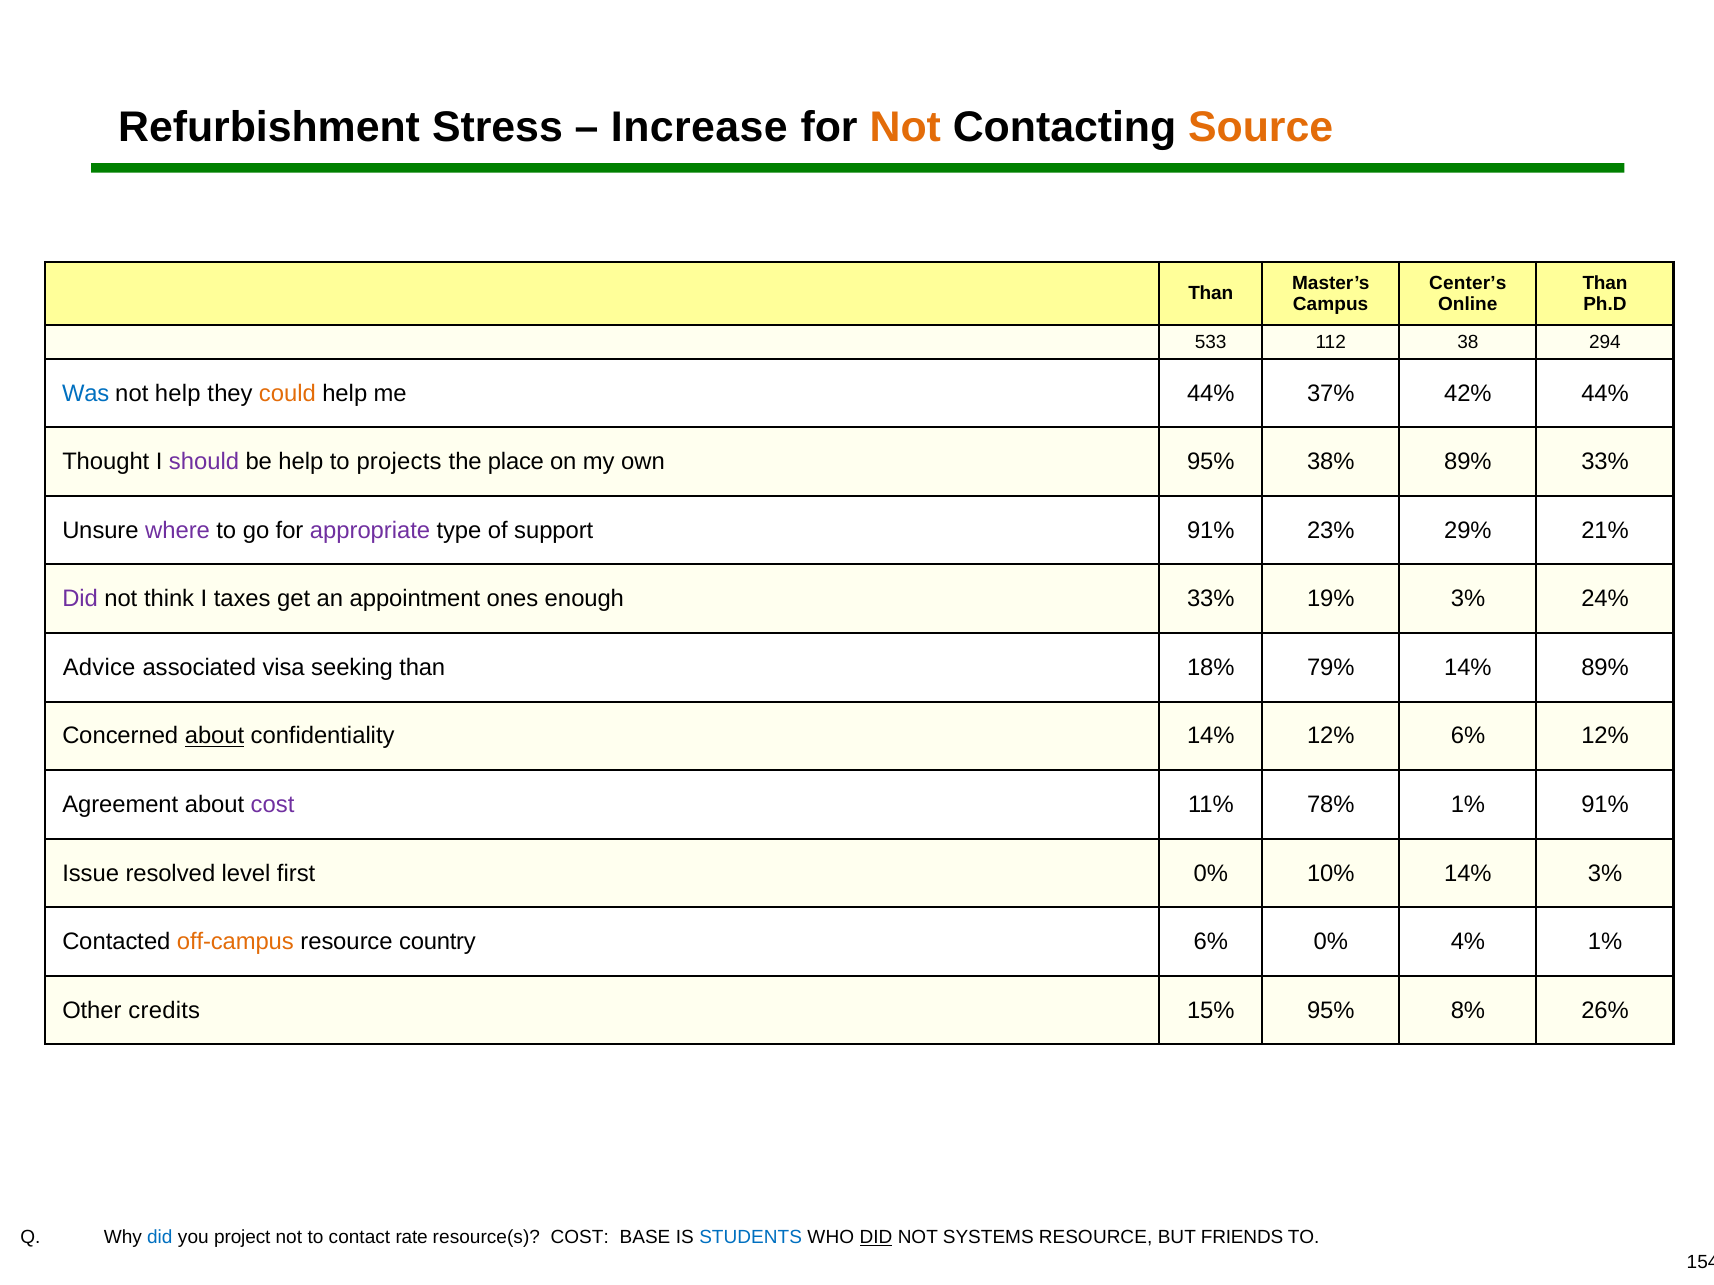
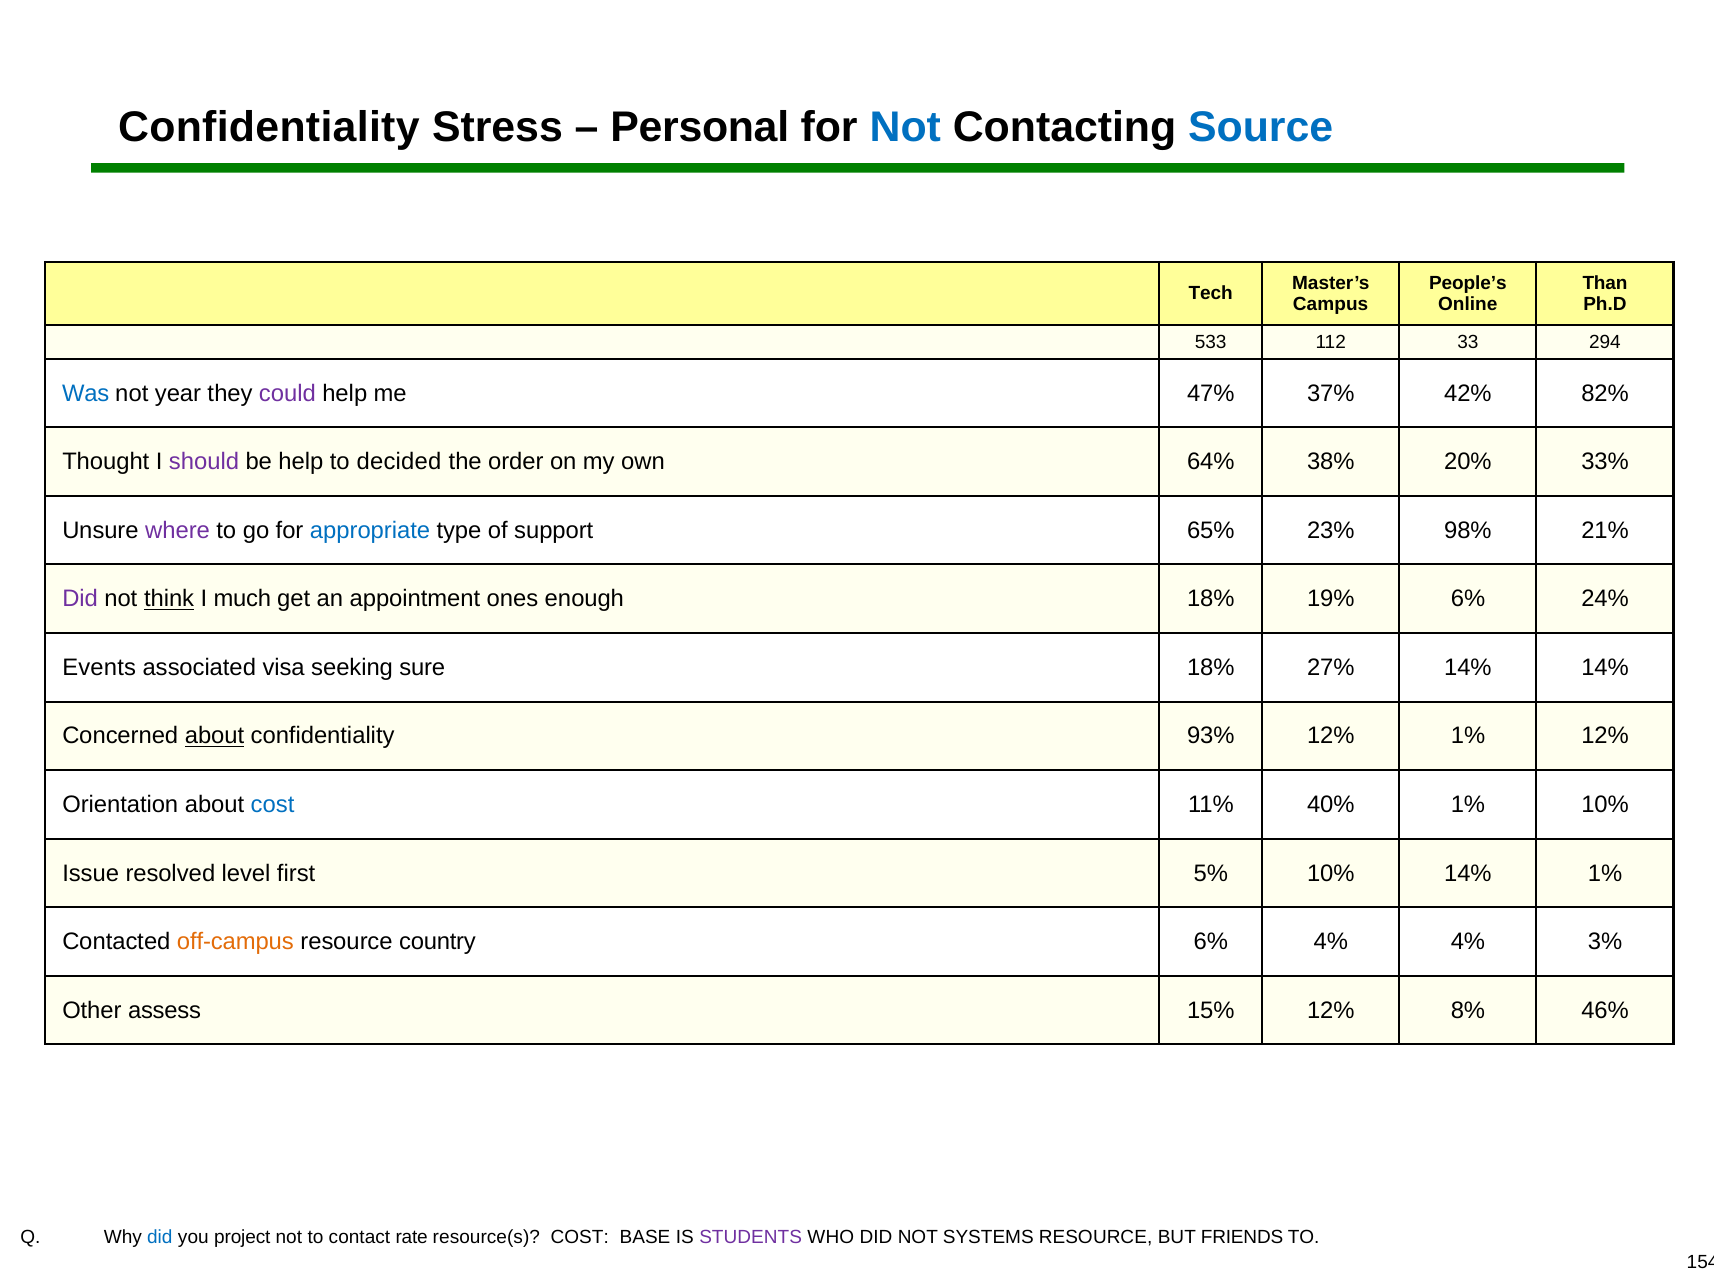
Refurbishment: Refurbishment -> Confidentiality (269, 127)
Increase: Increase -> Personal (700, 127)
Not colour: orange -> blue (905, 127)
Source colour: orange -> blue (1261, 127)
Center’s: Center’s -> People’s (1468, 283)
Than: Than -> Tech (1211, 294)
38: 38 -> 33 (1468, 342)
not help: help -> year (178, 394)
could colour: orange -> purple (287, 394)
me 44%: 44% -> 47% (1211, 394)
42% 44%: 44% -> 82% (1605, 394)
projects: projects -> decided (399, 462)
place: place -> order (516, 462)
own 95%: 95% -> 64% (1211, 462)
38% 89%: 89% -> 20% (1468, 462)
appropriate colour: purple -> blue (370, 531)
support 91%: 91% -> 65% (1211, 531)
29%: 29% -> 98% (1468, 531)
think underline: none -> present (169, 599)
taxes: taxes -> much (242, 599)
enough 33%: 33% -> 18% (1211, 599)
19% 3%: 3% -> 6% (1468, 599)
Advice: Advice -> Events (99, 668)
seeking than: than -> sure (422, 668)
79%: 79% -> 27% (1331, 668)
14% 89%: 89% -> 14% (1605, 668)
confidentiality 14%: 14% -> 93% (1211, 736)
12% 6%: 6% -> 1% (1468, 736)
Agreement: Agreement -> Orientation (120, 805)
cost colour: purple -> blue (273, 805)
78%: 78% -> 40% (1331, 805)
1% 91%: 91% -> 10% (1605, 805)
first 0%: 0% -> 5% (1211, 873)
14% 3%: 3% -> 1% (1605, 873)
6% 0%: 0% -> 4% (1331, 942)
4% 1%: 1% -> 3% (1605, 942)
credits: credits -> assess (165, 1011)
15% 95%: 95% -> 12% (1331, 1011)
26%: 26% -> 46% (1605, 1011)
STUDENTS colour: blue -> purple (751, 1238)
DID underline: present -> none (876, 1238)
